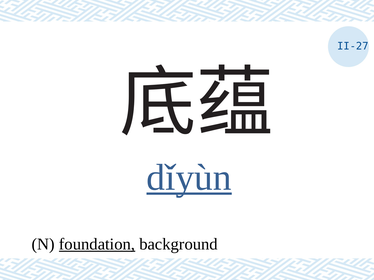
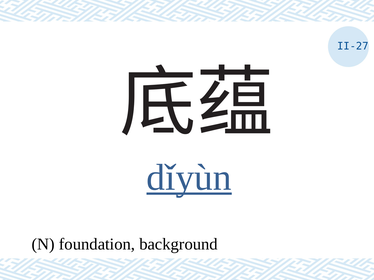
foundation underline: present -> none (97, 245)
